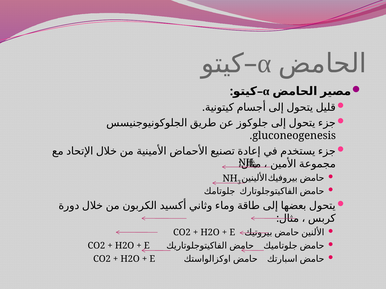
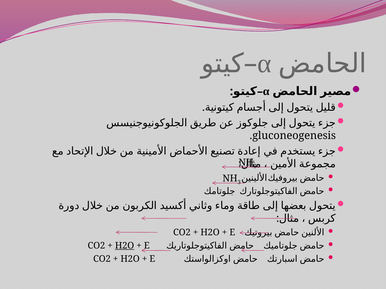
H2O underline: none -> present (125, 246)
